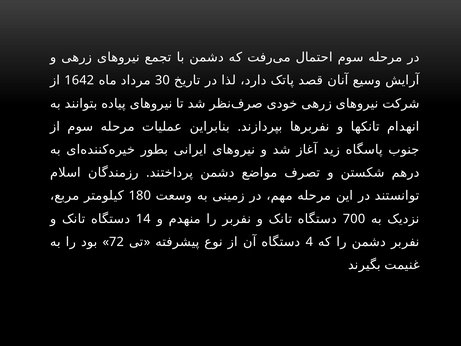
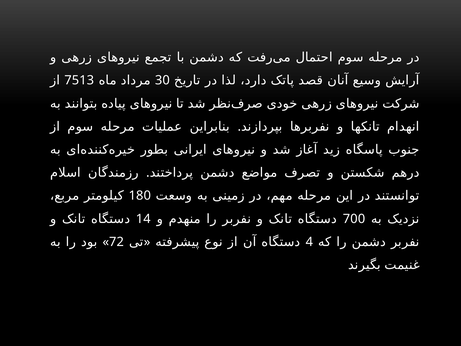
1642: 1642 -> 7513 (79, 80)
